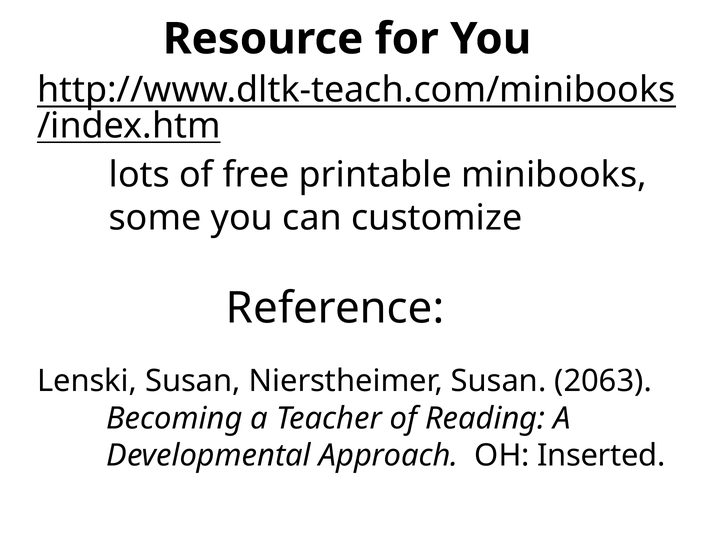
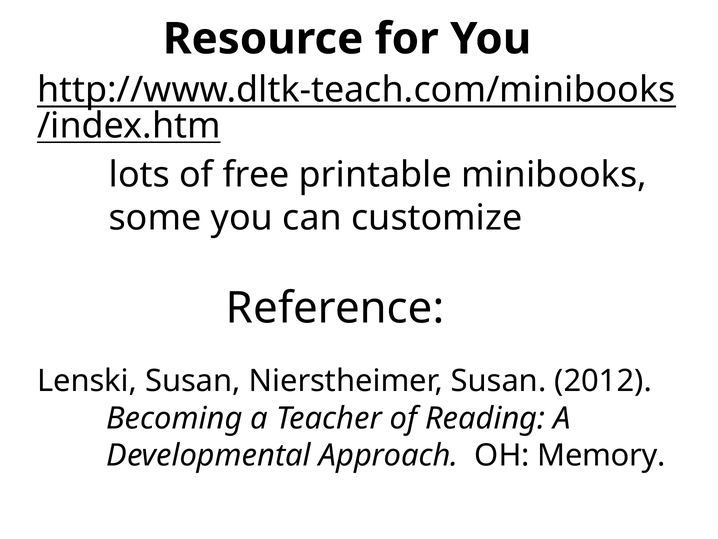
2063: 2063 -> 2012 (603, 381)
Inserted: Inserted -> Memory (601, 455)
